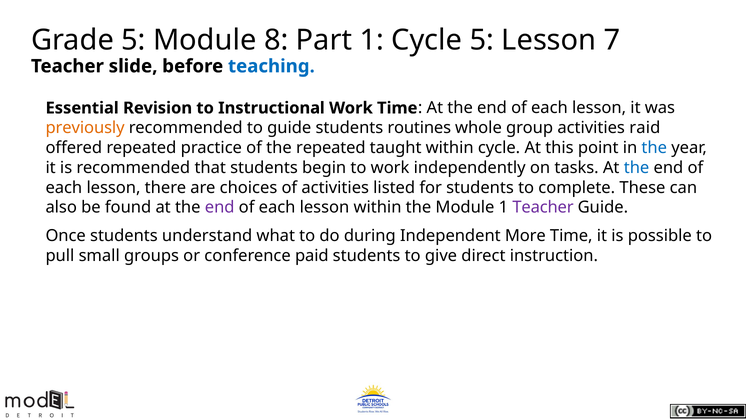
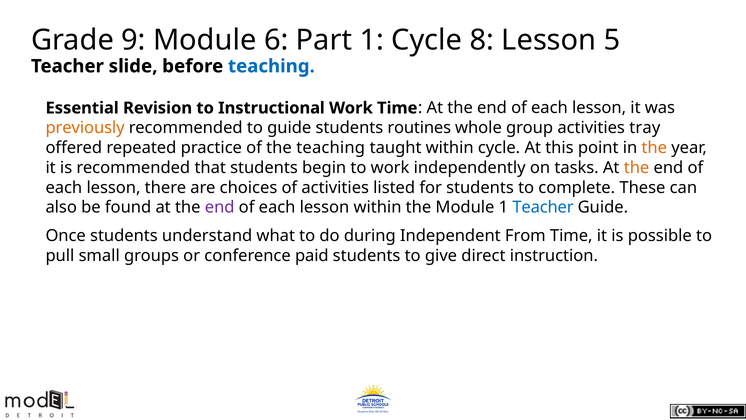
Grade 5: 5 -> 9 (134, 40)
8: 8 -> 6 (276, 40)
Cycle 5: 5 -> 8 (482, 40)
7: 7 -> 5 (612, 40)
raid: raid -> tray (645, 128)
the repeated: repeated -> teaching (331, 148)
the colour: blue -> orange (654, 148)
the colour: blue -> orange (637, 168)
Teacher colour: purple -> blue (543, 207)
More: More -> From (525, 235)
